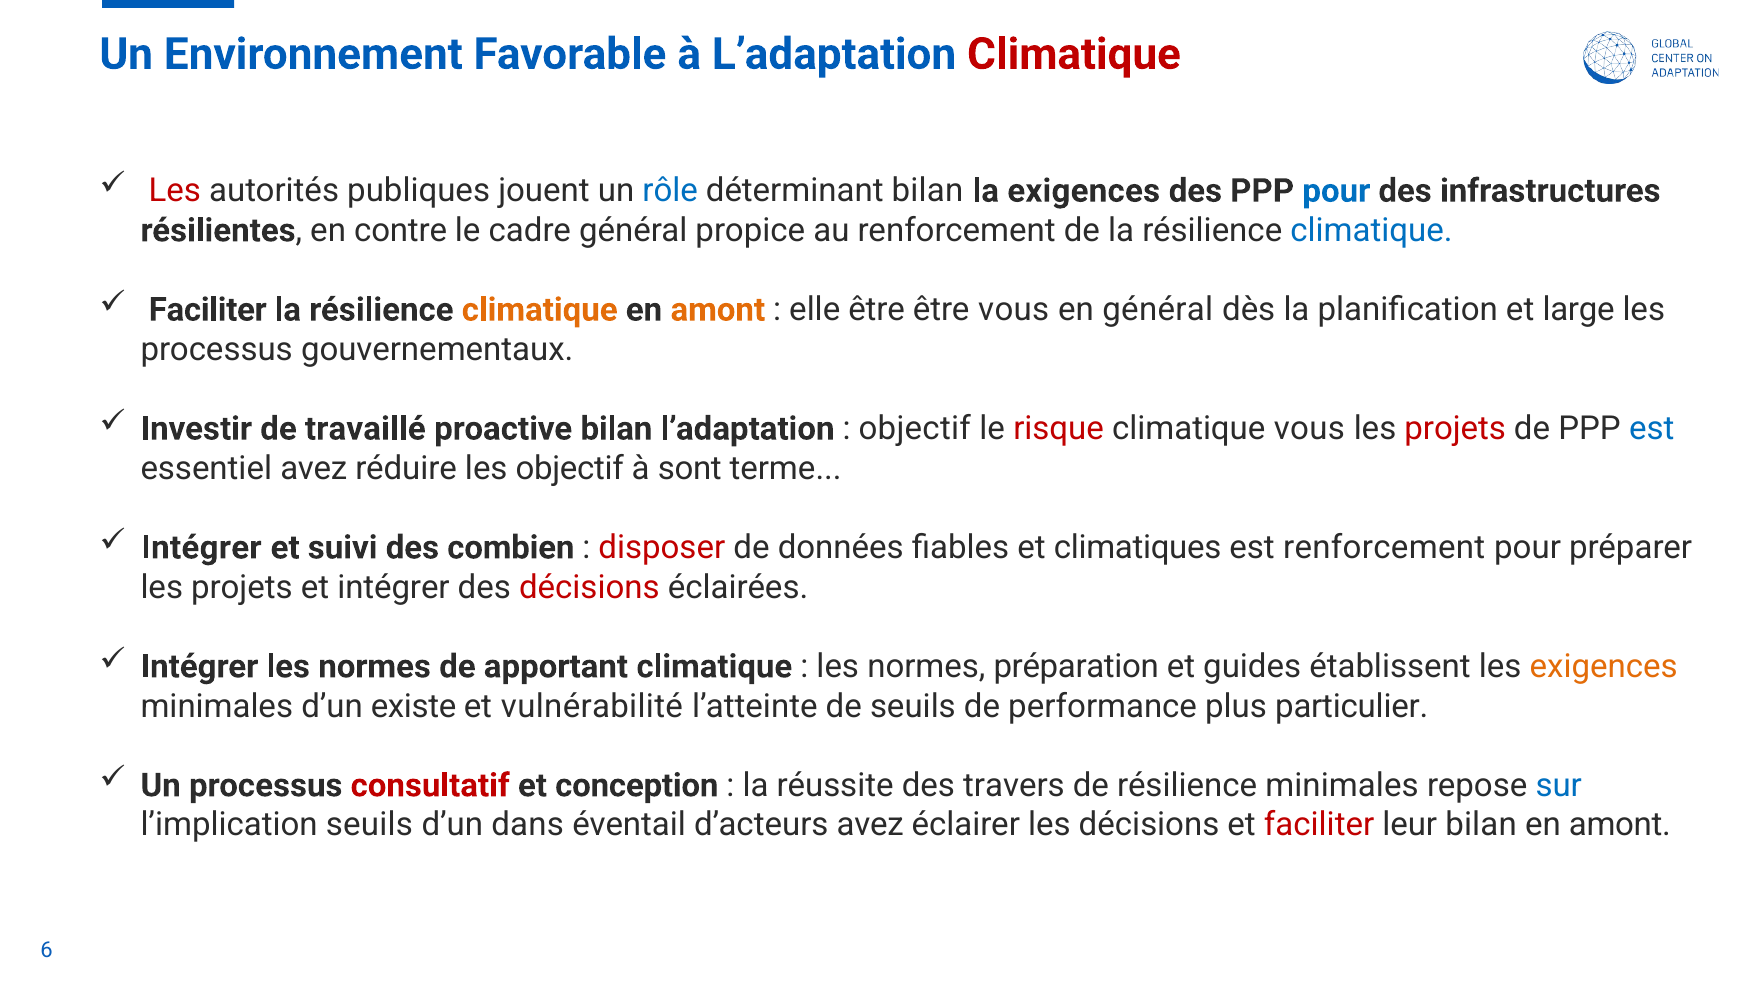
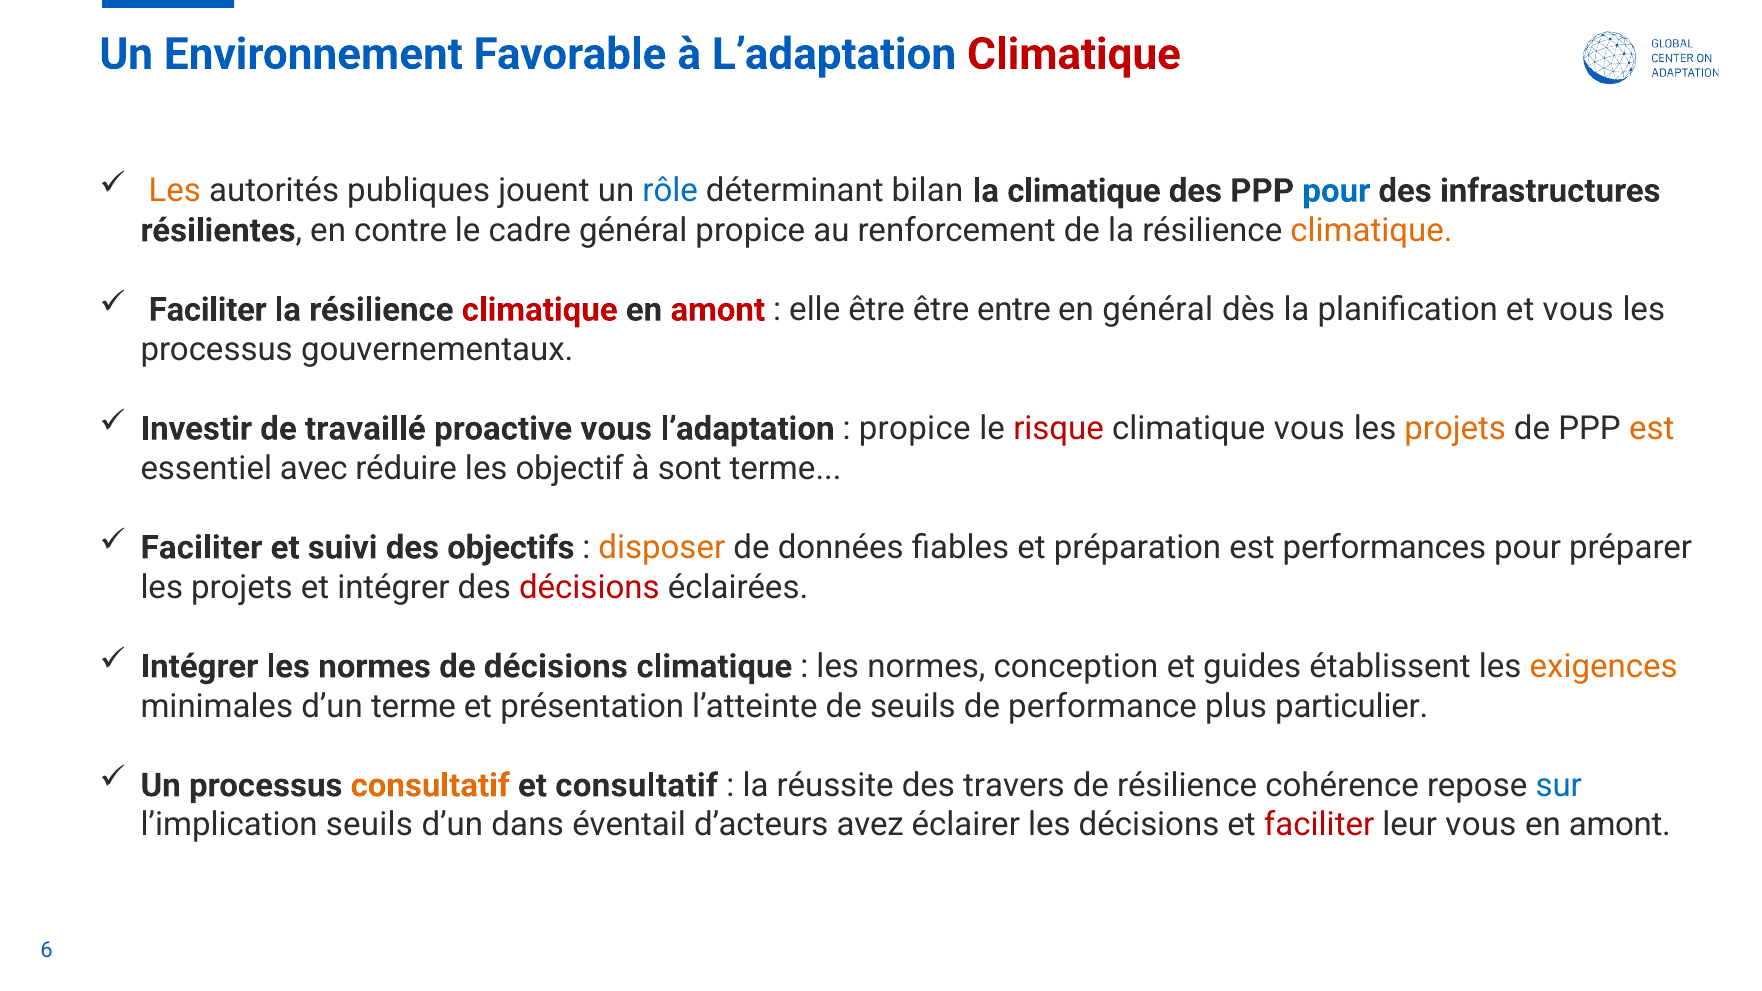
Les colour: red -> orange (175, 191)
la exigences: exigences -> climatique (1084, 191)
climatique colour: blue -> orange (1371, 231)
climatique colour: orange -> red (540, 310)
amont colour: orange -> red (718, 310)
être vous: vous -> entre (1014, 310)
et large: large -> vous (1578, 310)
proactive bilan: bilan -> vous (616, 429)
objectif: objectif -> propice (915, 429)
projets colour: red -> orange (1455, 429)
est colour: blue -> orange (1652, 429)
essentiel avez: avez -> avec (314, 468)
Intégrer: Intégrer -> Faciliter (201, 548)
combien: combien -> objectifs (511, 548)
disposer colour: red -> orange (662, 548)
climatiques: climatiques -> préparation (1138, 548)
est renforcement: renforcement -> performances (1384, 548)
de apportant: apportant -> décisions (556, 667)
préparation: préparation -> conception (1076, 667)
d’un existe: existe -> terme (414, 706)
vulnérabilité: vulnérabilité -> présentation (592, 706)
consultatif colour: red -> orange (430, 786)
et conception: conception -> consultatif (637, 786)
résilience minimales: minimales -> cohérence (1342, 786)
leur bilan: bilan -> vous (1481, 825)
